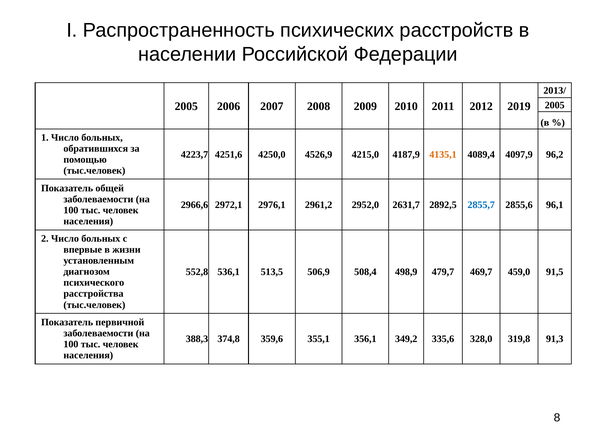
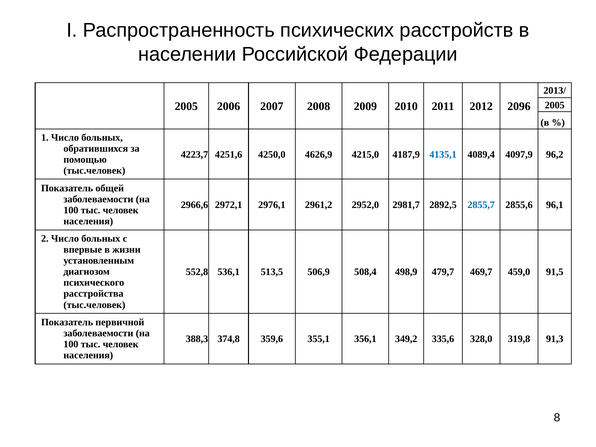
2019: 2019 -> 2096 (519, 106)
4526,9: 4526,9 -> 4626,9 (319, 154)
4135,1 colour: orange -> blue (443, 154)
2631,7: 2631,7 -> 2981,7 (406, 205)
